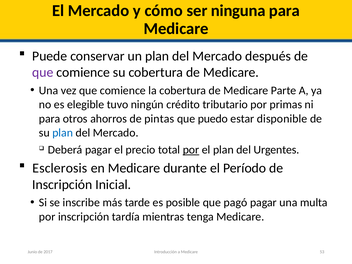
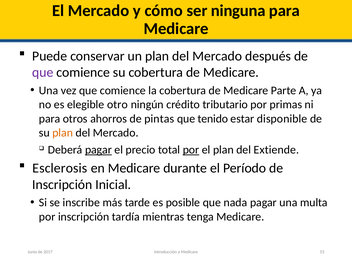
tuvo: tuvo -> otro (117, 105)
puedo: puedo -> tenido (213, 119)
plan colour: blue -> orange (63, 133)
pagar underline: none -> present (98, 150)
Urgentes: Urgentes -> Extiende (276, 150)
pagó: pagó -> nada (235, 203)
